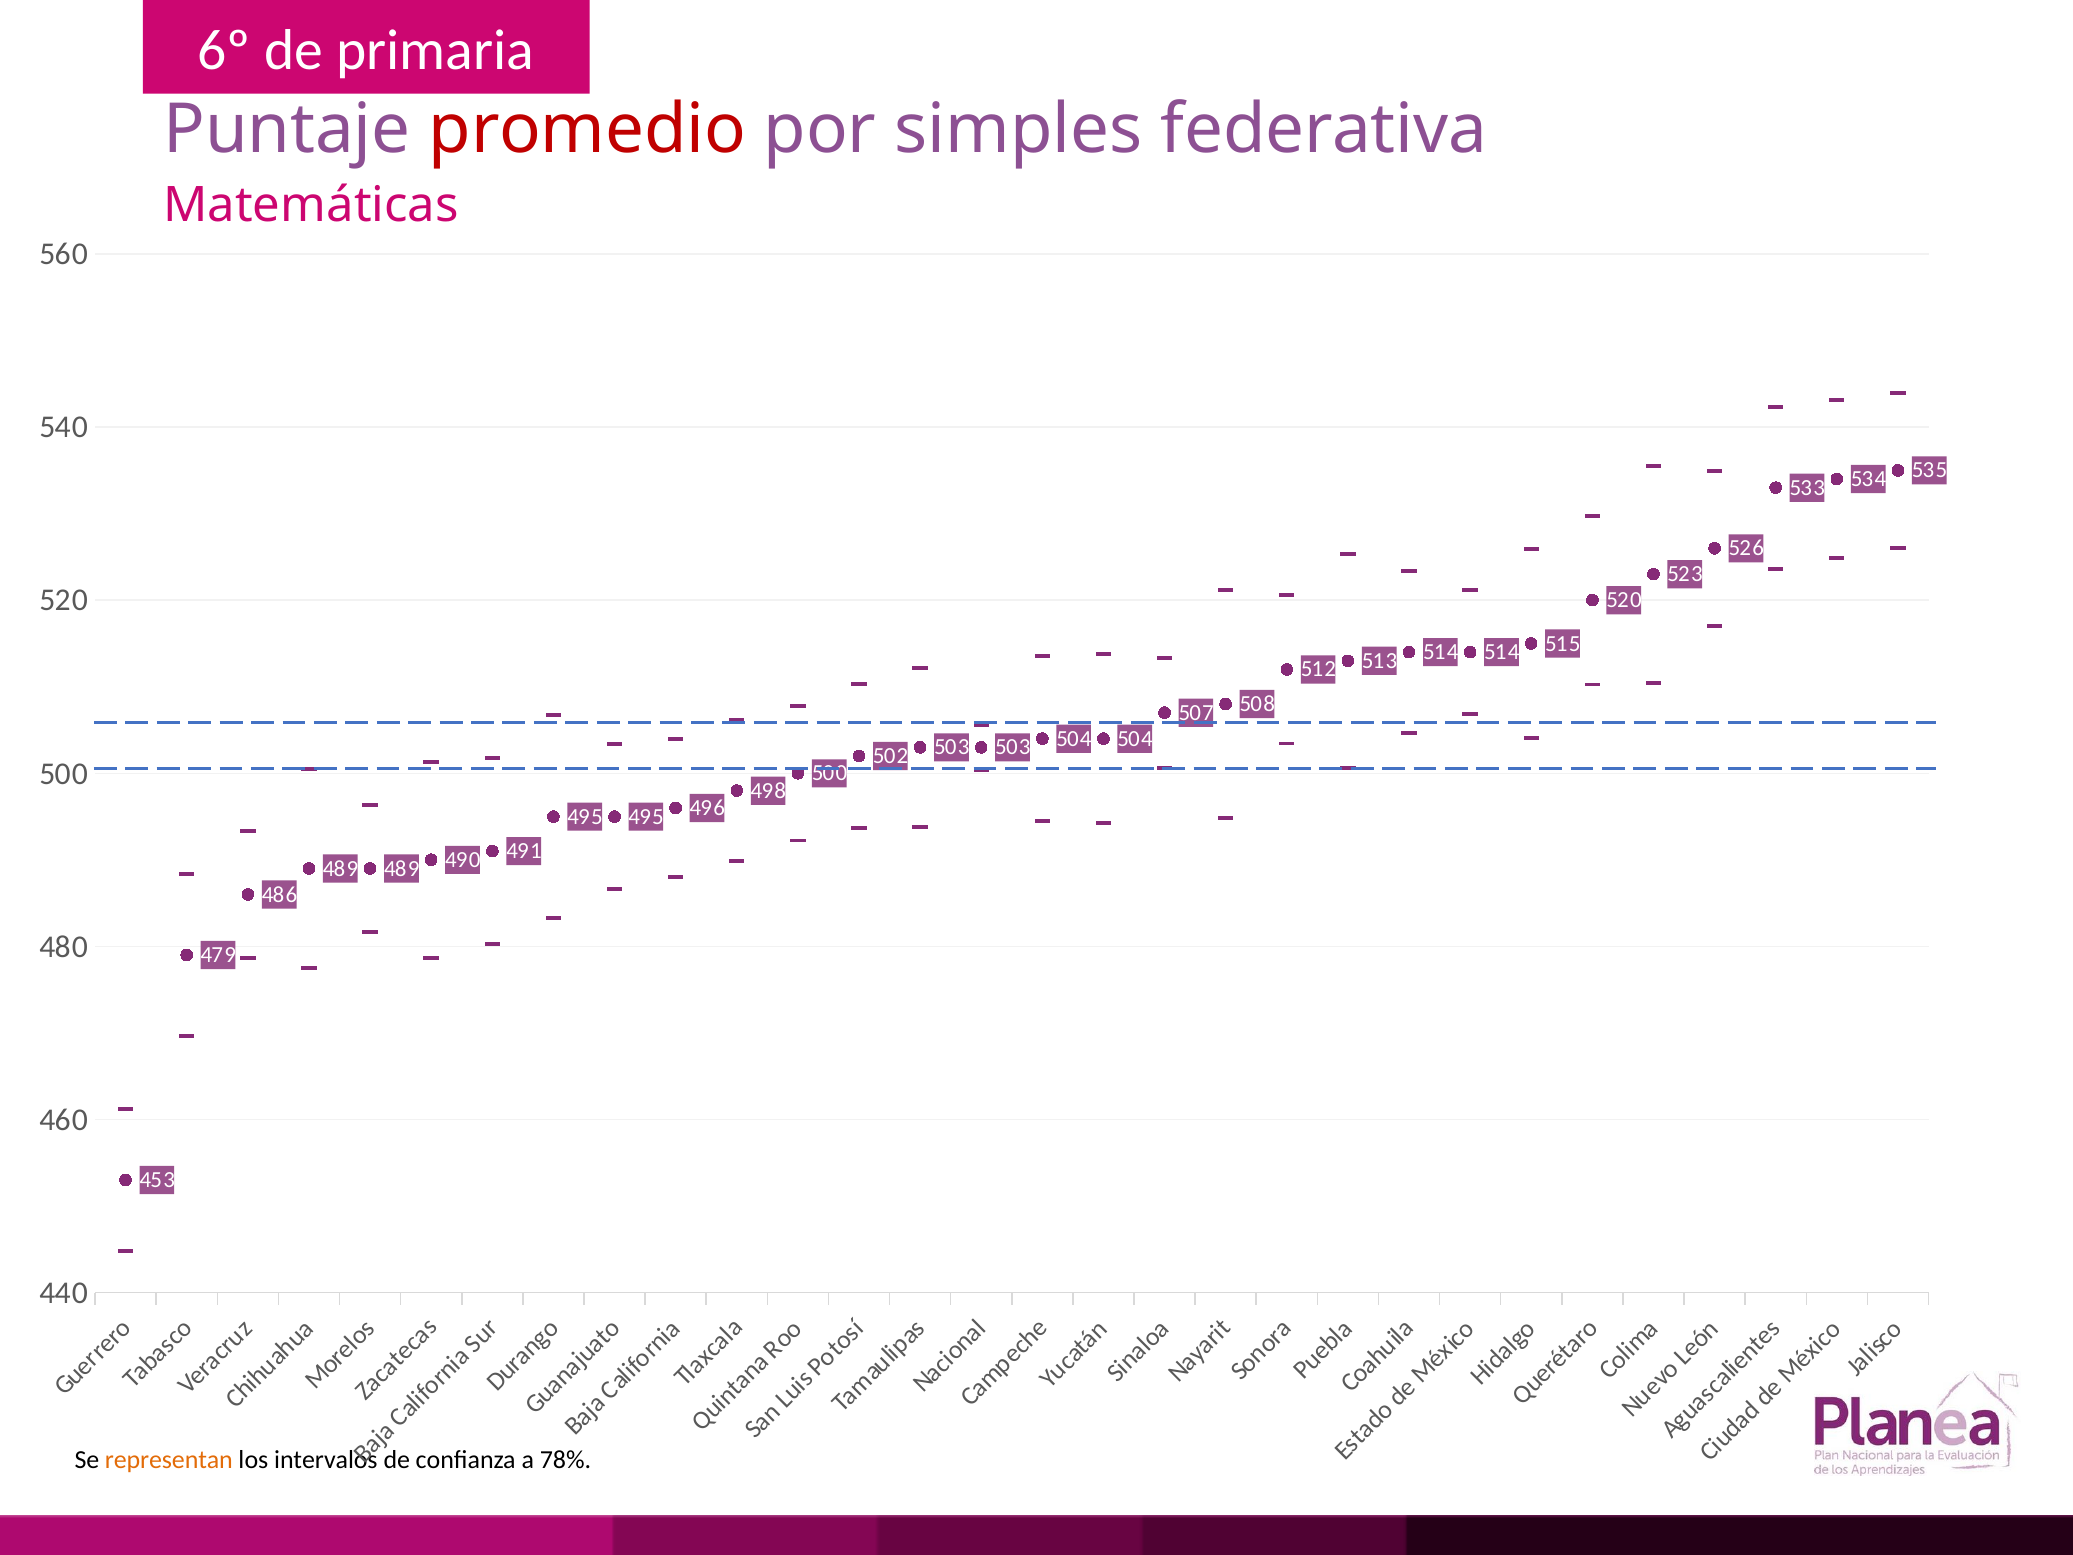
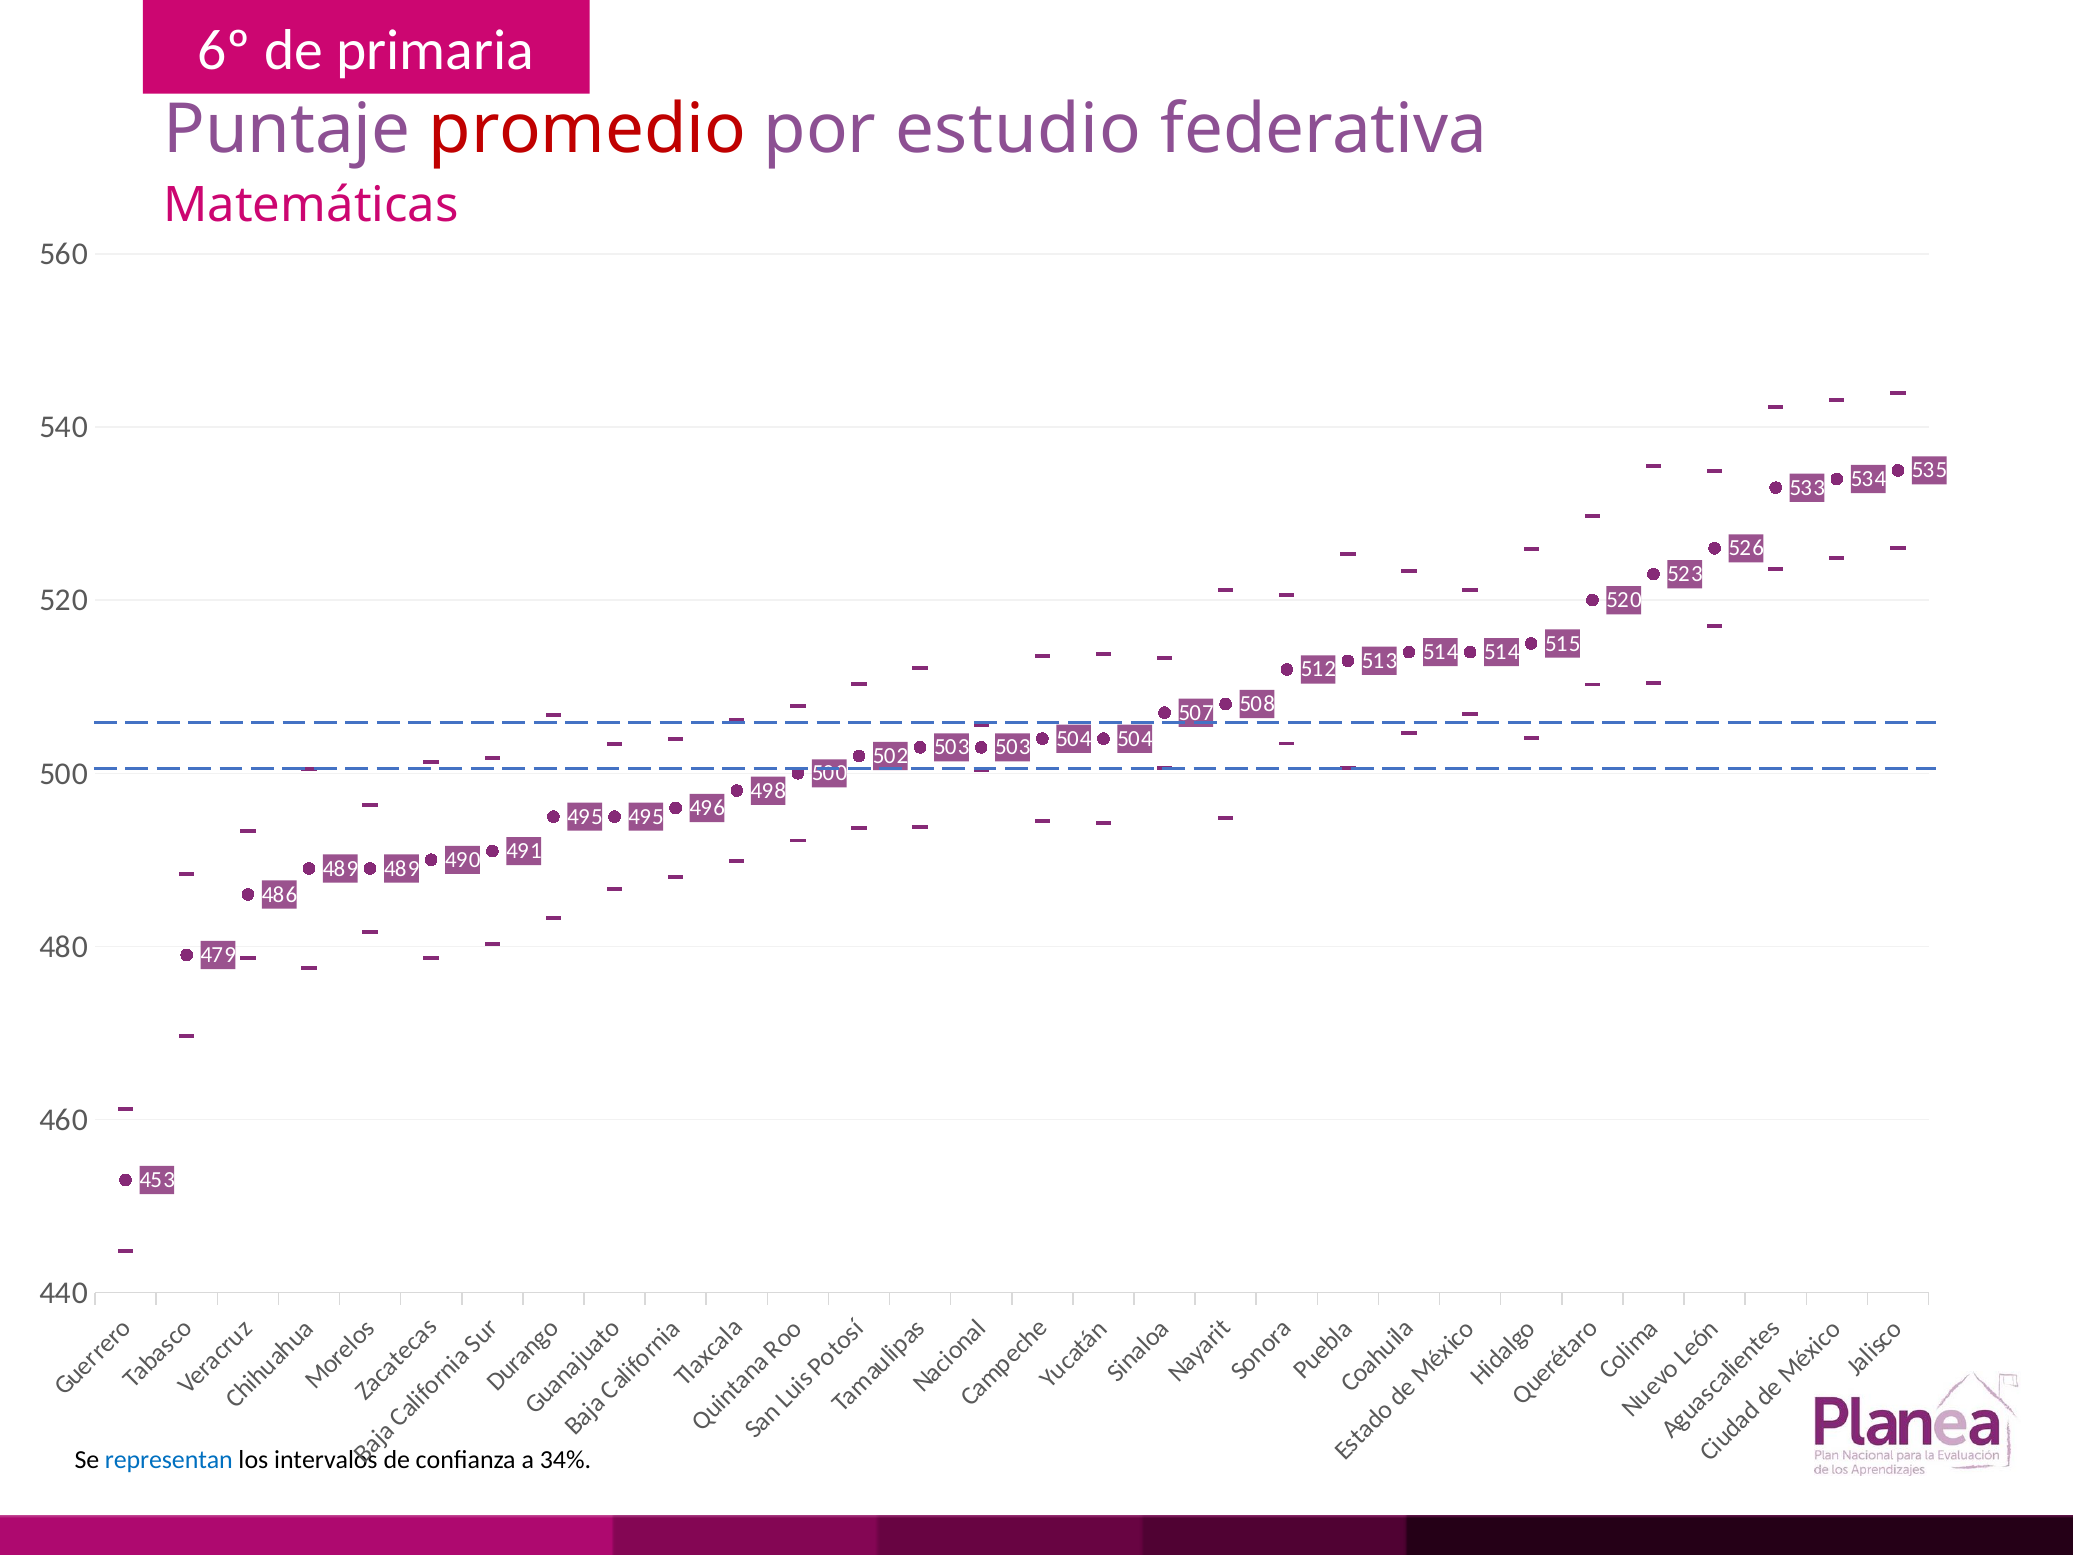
simples: simples -> estudio (1018, 130)
representan colour: orange -> blue (169, 1459)
78%: 78% -> 34% (566, 1459)
